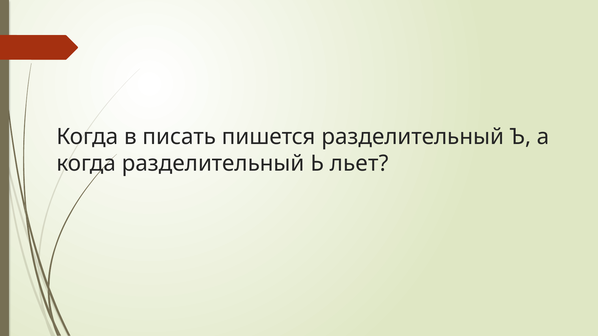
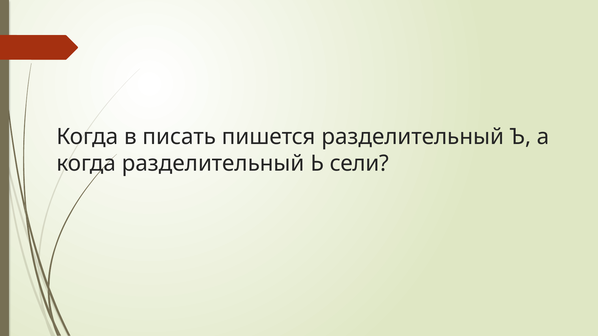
льет: льет -> сели (359, 164)
